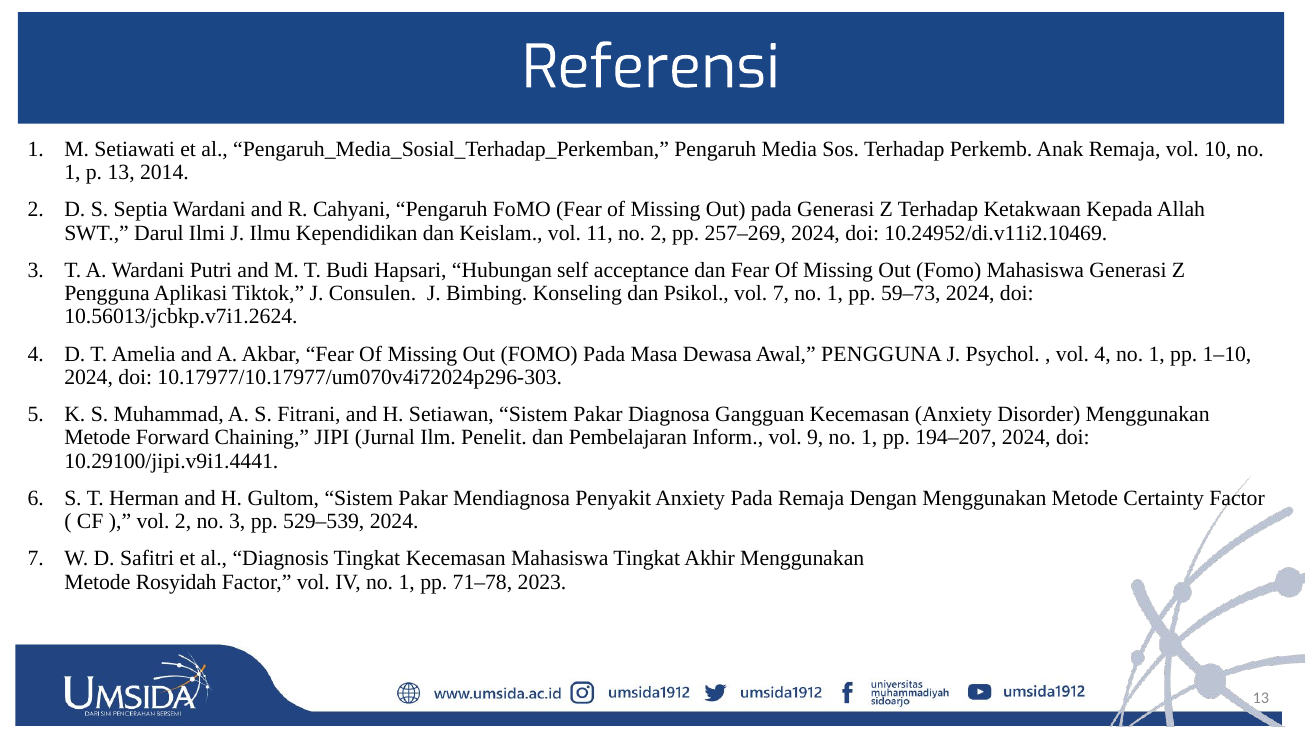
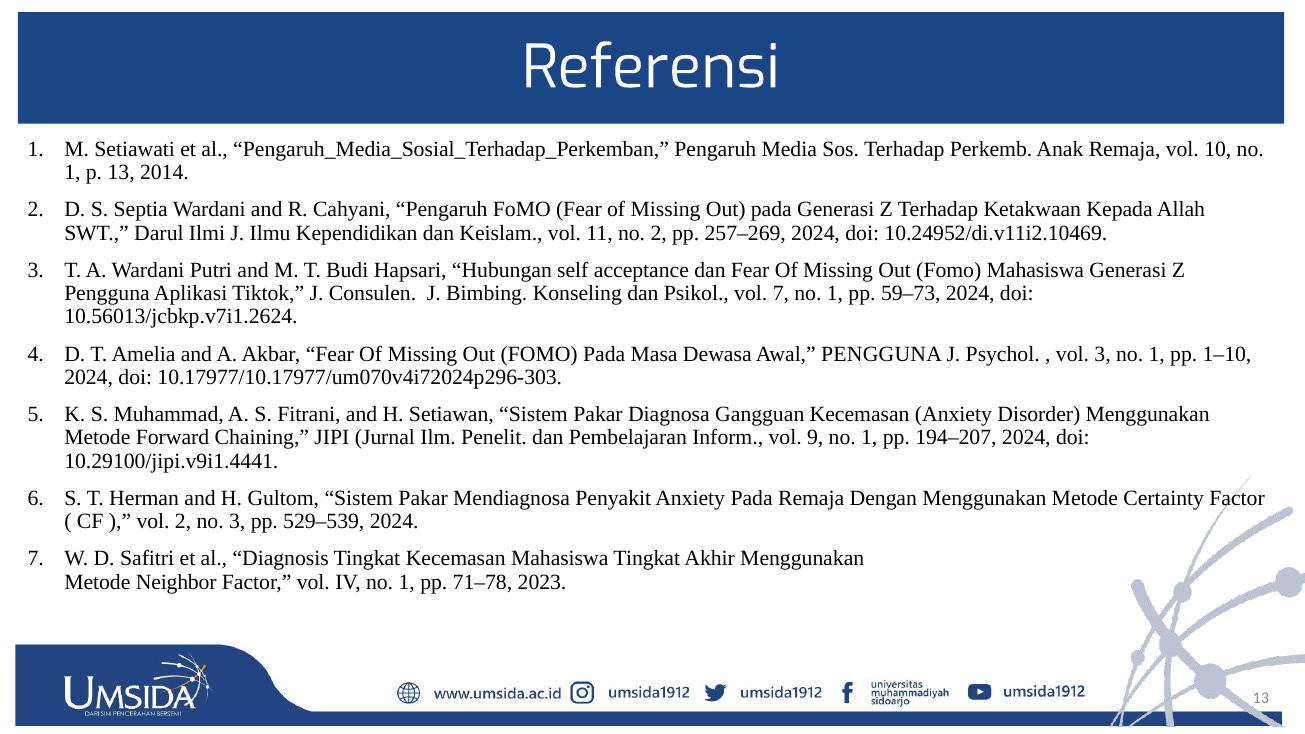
vol 4: 4 -> 3 (1103, 354)
Rosyidah: Rosyidah -> Neighbor (176, 582)
